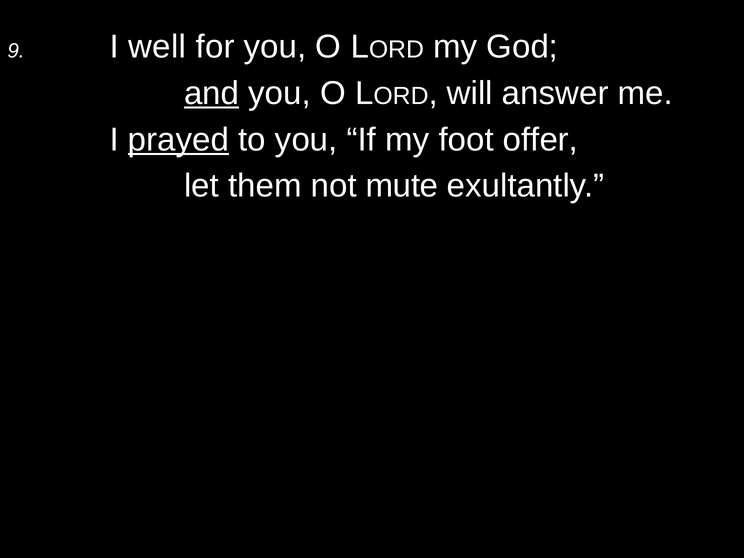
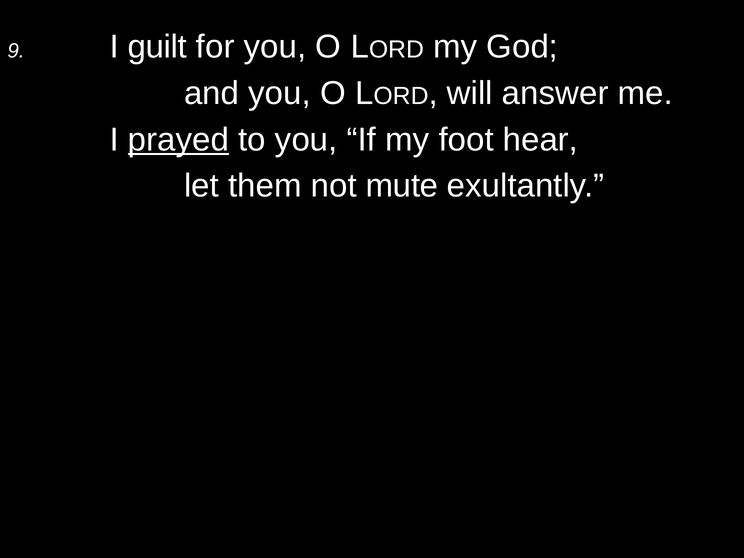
well: well -> guilt (157, 47)
and underline: present -> none (212, 93)
offer: offer -> hear (541, 140)
